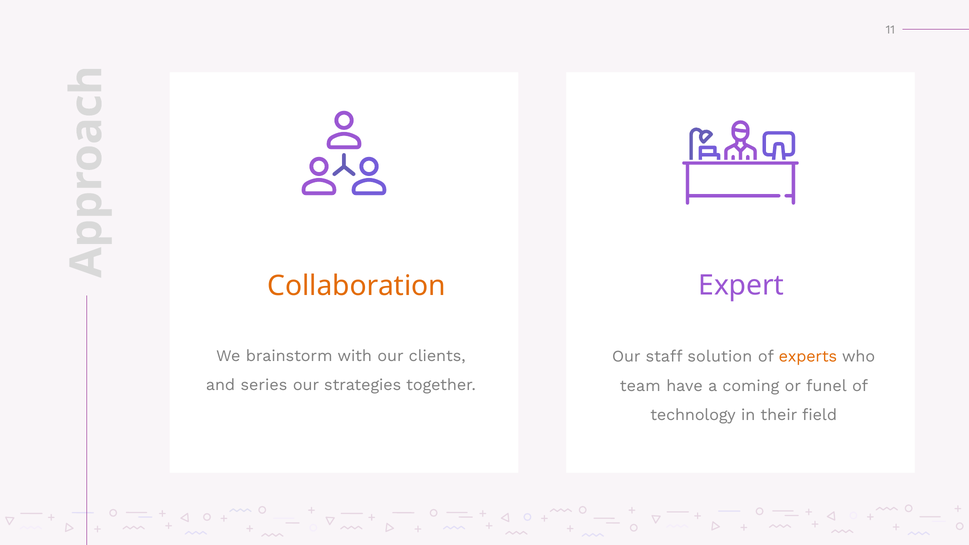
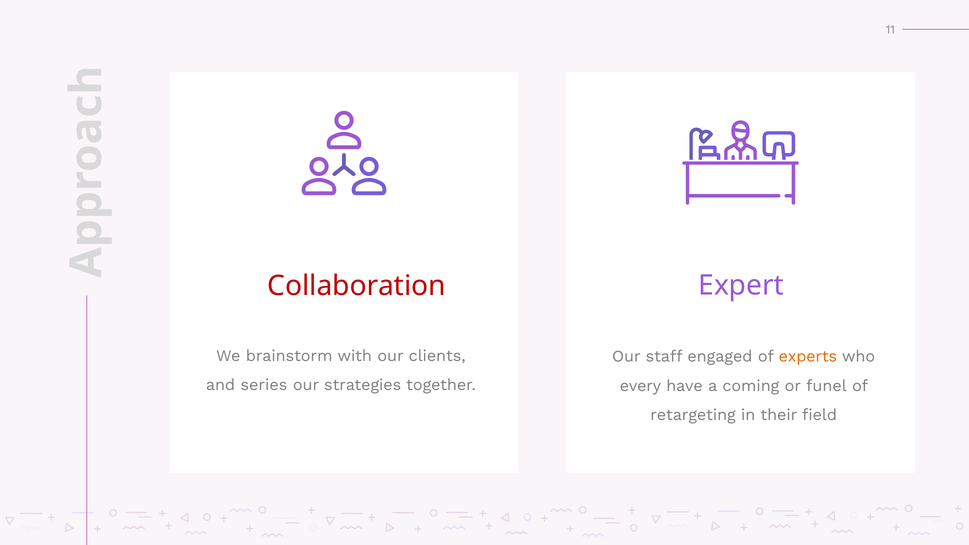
Collaboration colour: orange -> red (357, 286)
solution: solution -> engaged (720, 357)
team: team -> every (640, 386)
technology: technology -> retargeting (693, 415)
